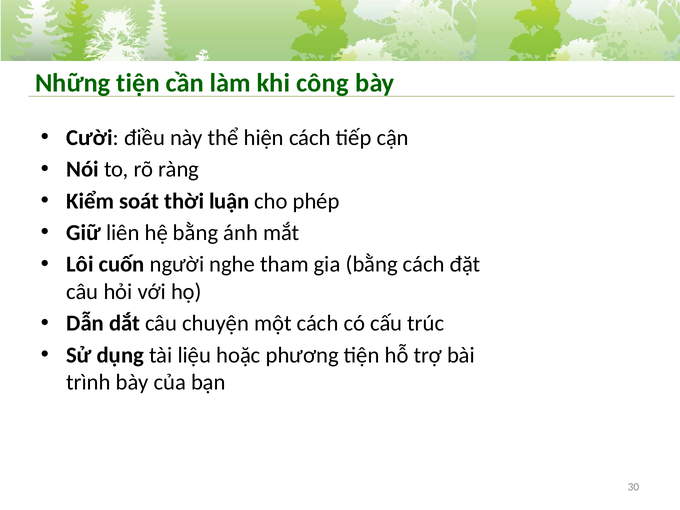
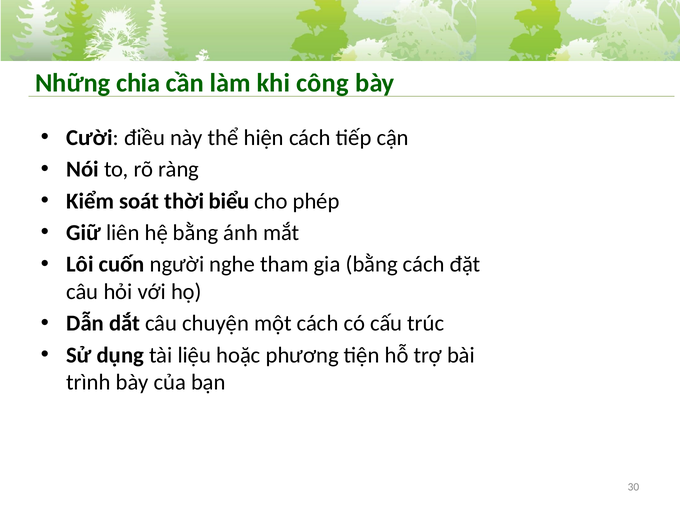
Những tiện: tiện -> chia (138, 83)
luận: luận -> biểu (229, 201)
